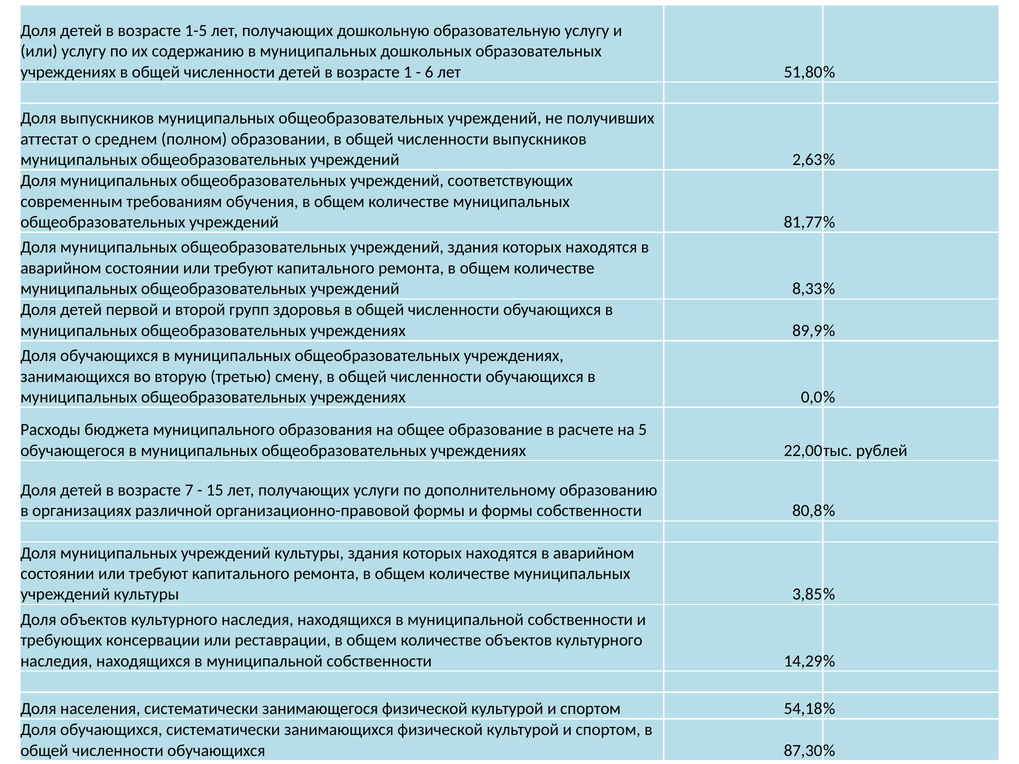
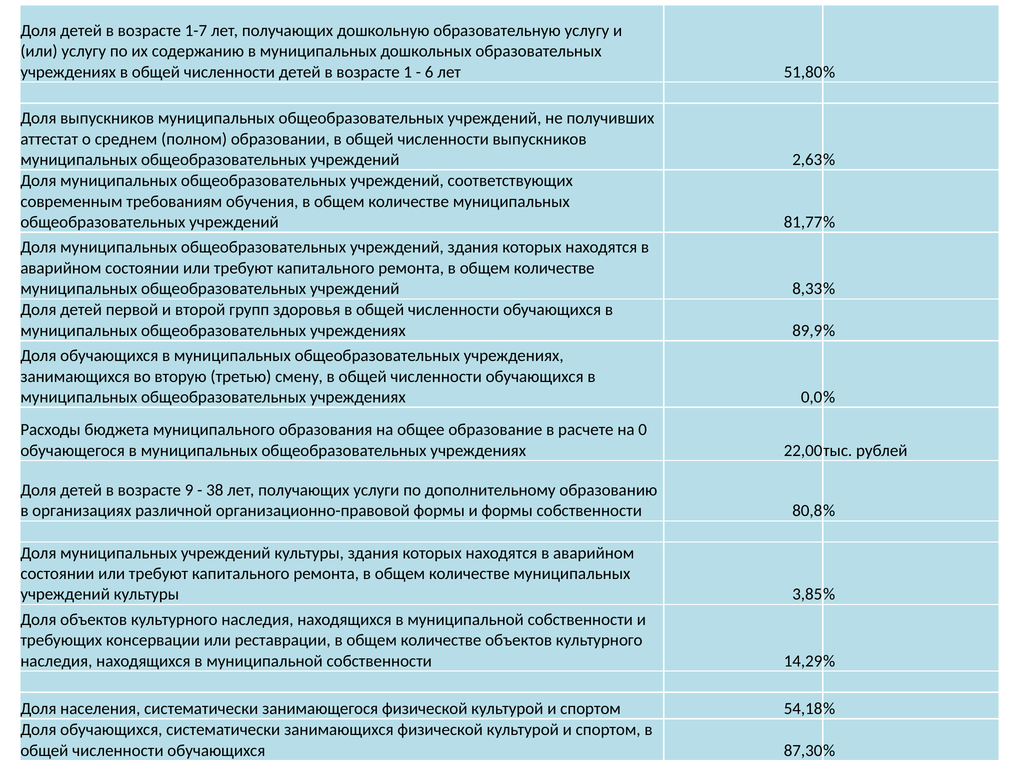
1-5: 1-5 -> 1-7 (196, 31)
5: 5 -> 0 (643, 430)
7: 7 -> 9 (189, 490)
15: 15 -> 38 (215, 490)
